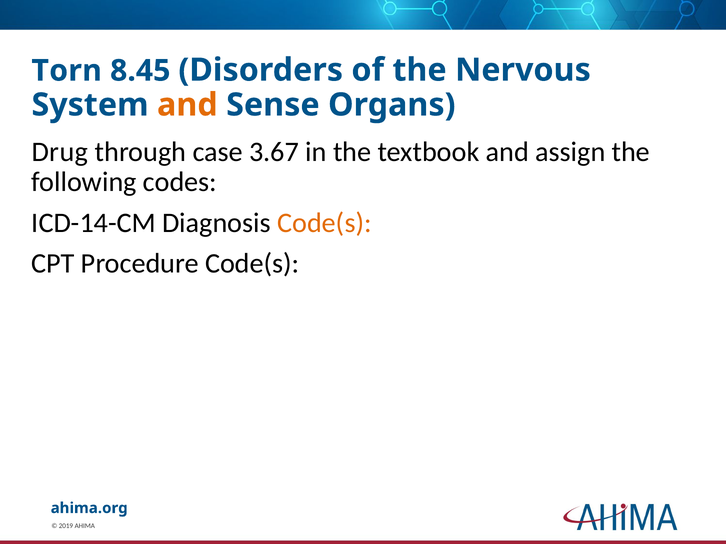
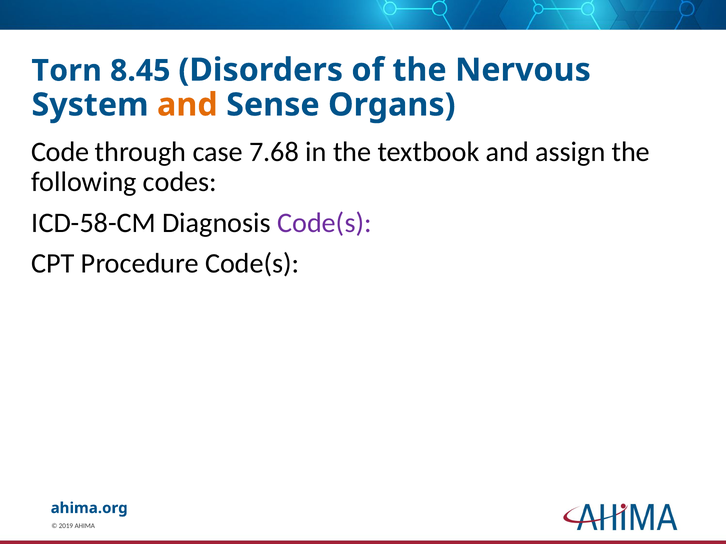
Drug: Drug -> Code (60, 152)
3.67: 3.67 -> 7.68 (274, 152)
ICD-14-CM: ICD-14-CM -> ICD-58-CM (94, 223)
Code(s colour: orange -> purple (324, 223)
